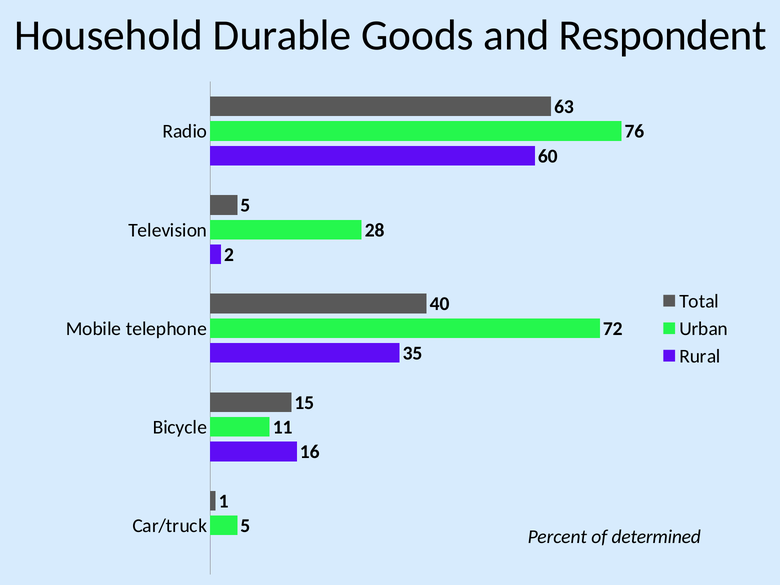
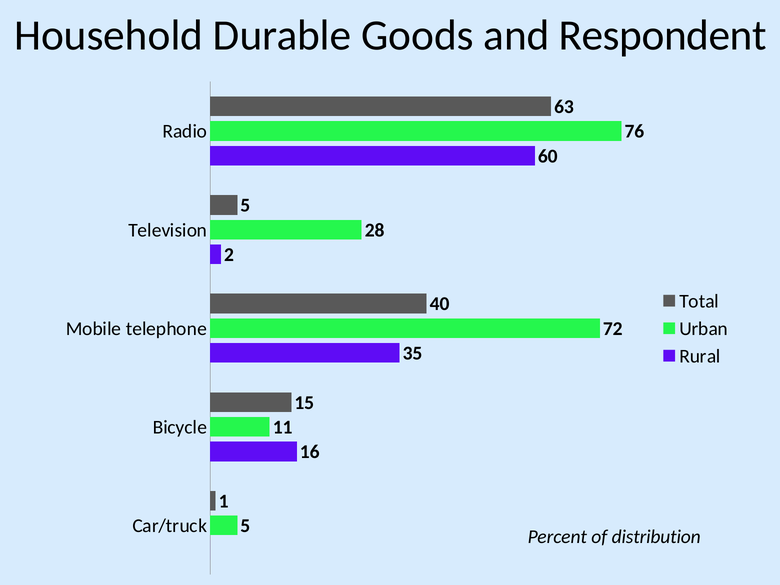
determined: determined -> distribution (656, 537)
